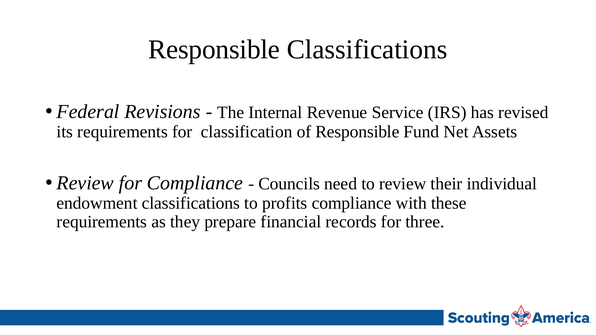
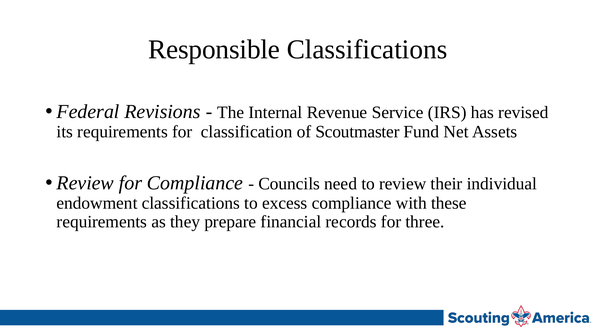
of Responsible: Responsible -> Scoutmaster (357, 132)
profits: profits -> excess (285, 203)
